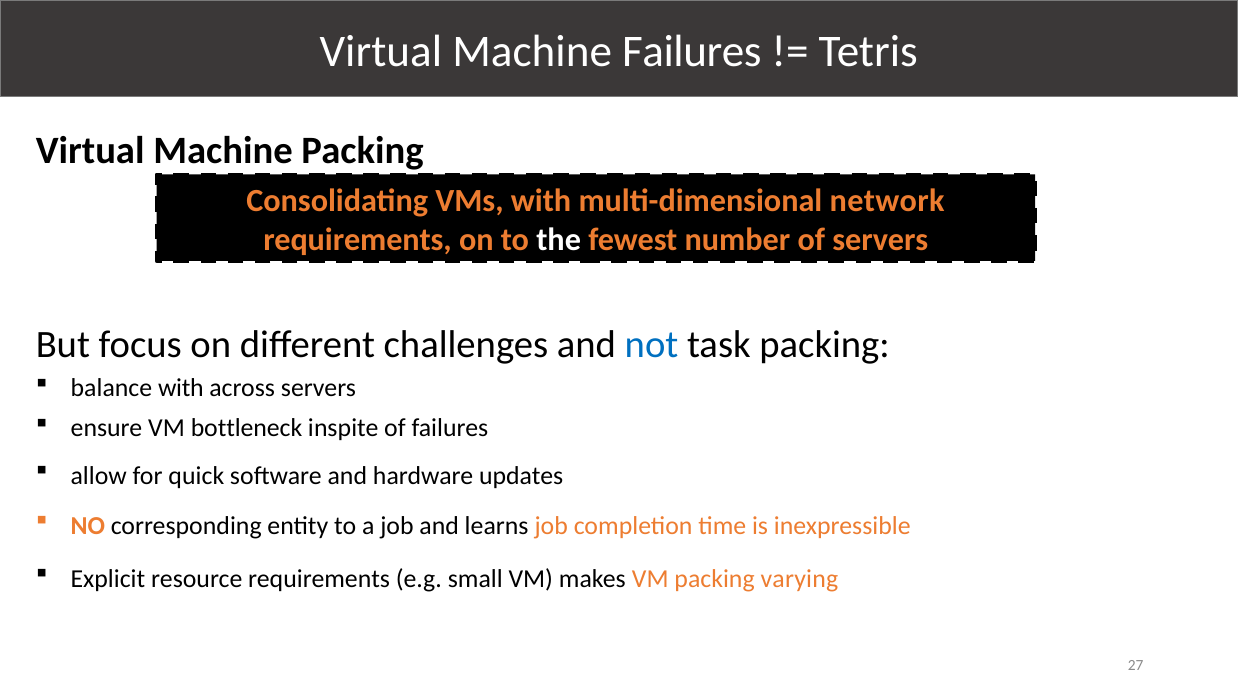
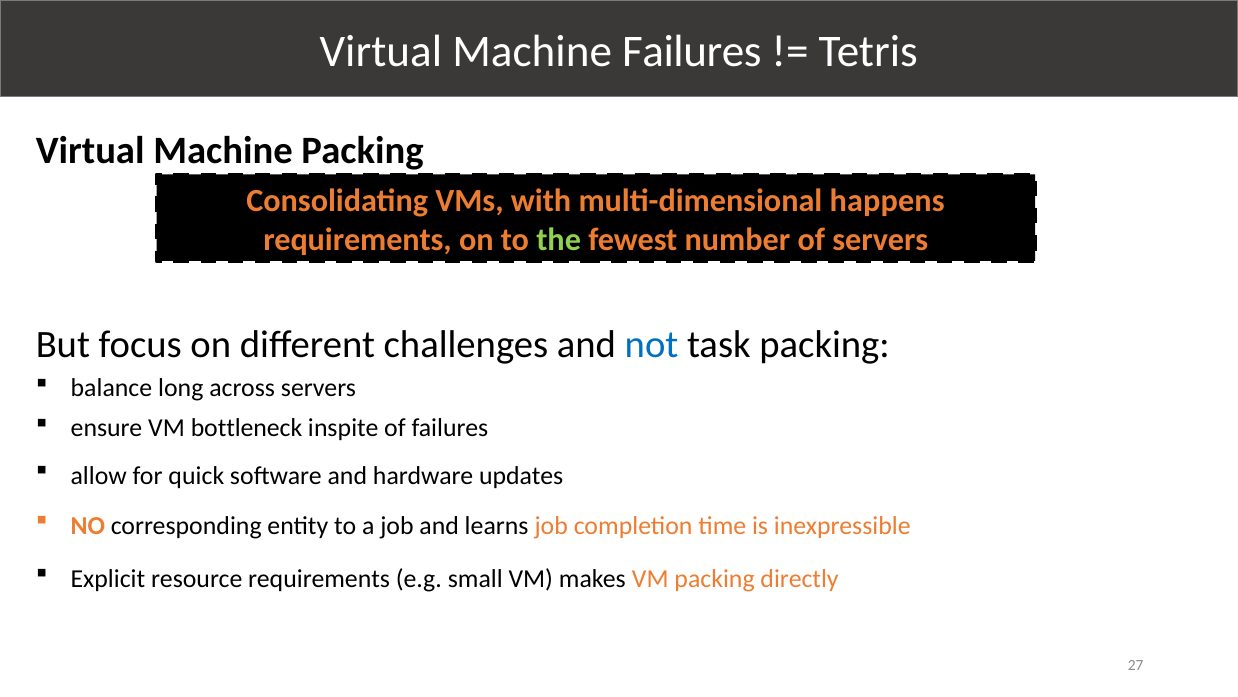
network: network -> happens (887, 200)
the colour: white -> light green (559, 239)
balance with: with -> long (181, 388)
varying: varying -> directly (800, 578)
